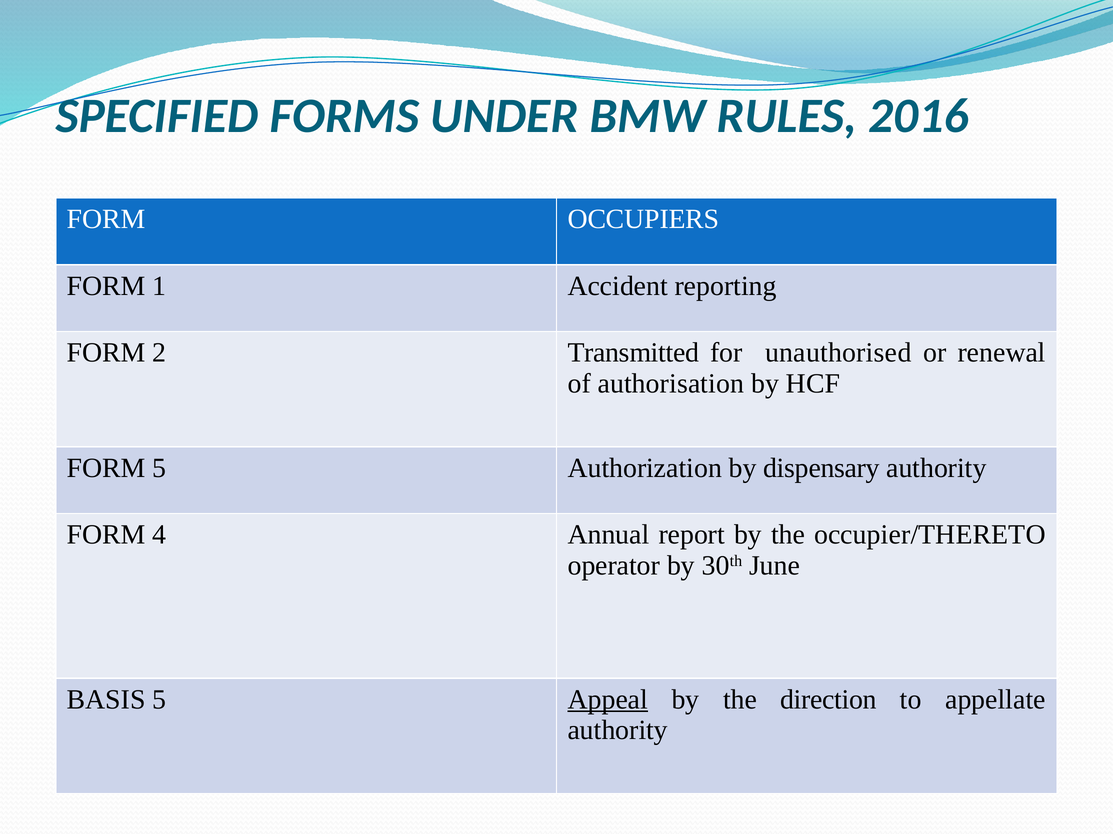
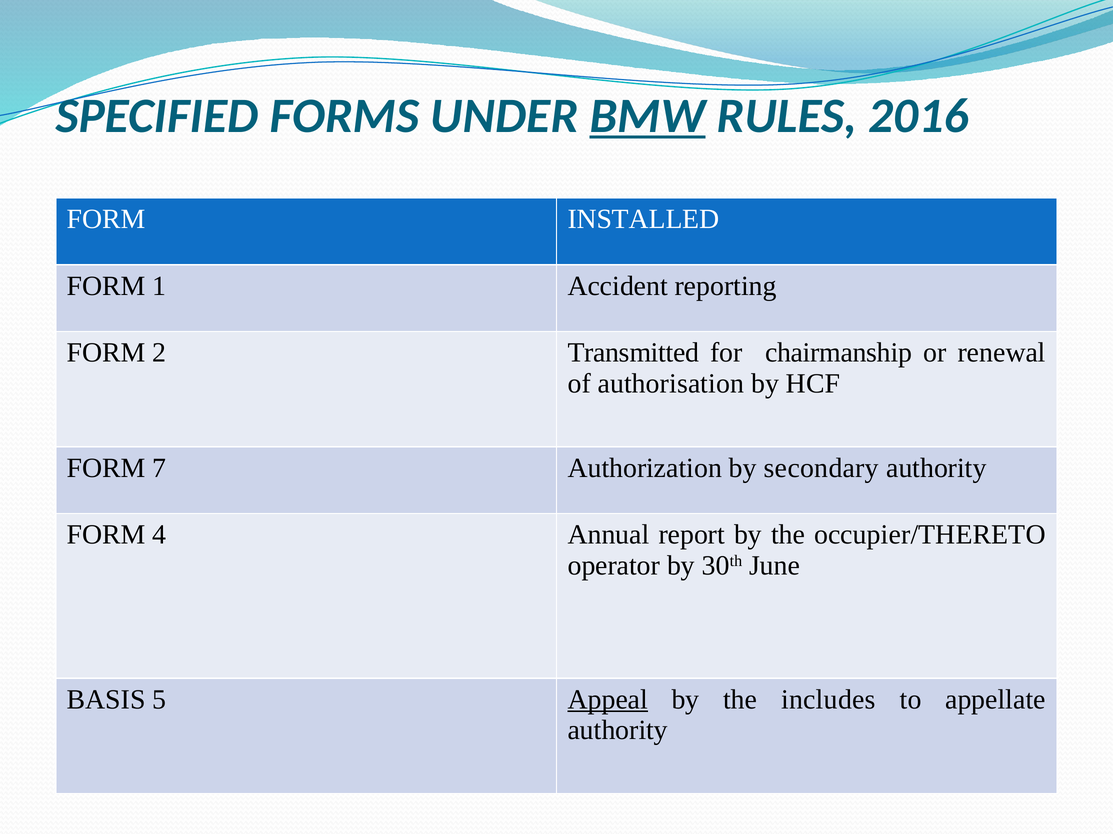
BMW underline: none -> present (647, 116)
OCCUPIERS: OCCUPIERS -> INSTALLED (643, 219)
unauthorised: unauthorised -> chairmanship (839, 353)
FORM 5: 5 -> 7 (159, 468)
dispensary: dispensary -> secondary (821, 468)
direction: direction -> includes (828, 700)
